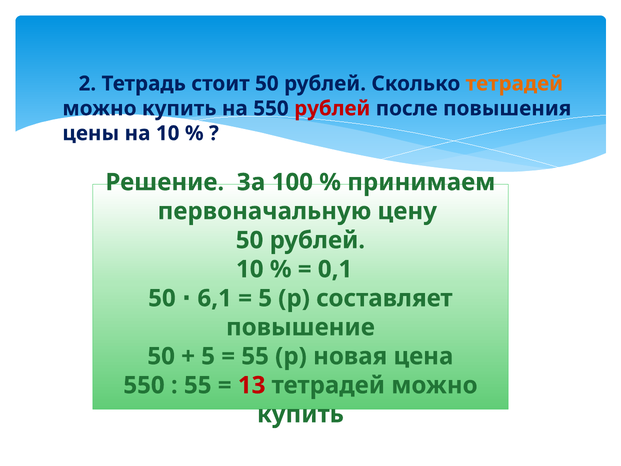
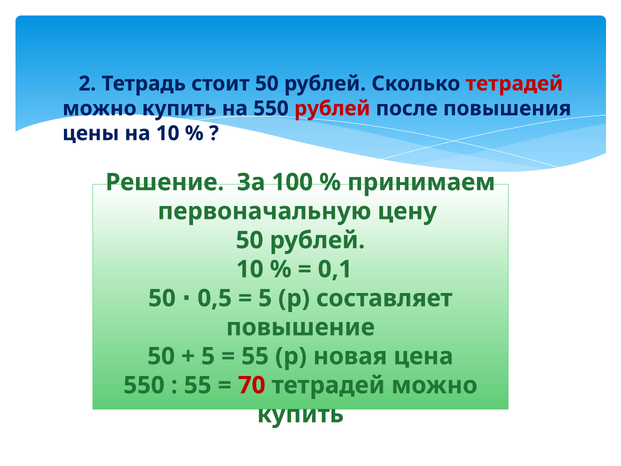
тетрадей colour: orange -> red (514, 84)
6,1: 6,1 -> 0,5 (215, 298)
13: 13 -> 70 (252, 385)
